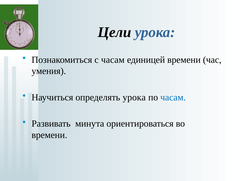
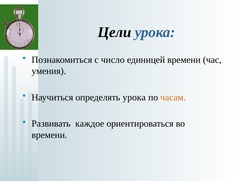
с часам: часам -> число (113, 60)
часам colour: blue -> orange (173, 97)
минута: минута -> каждое (90, 123)
